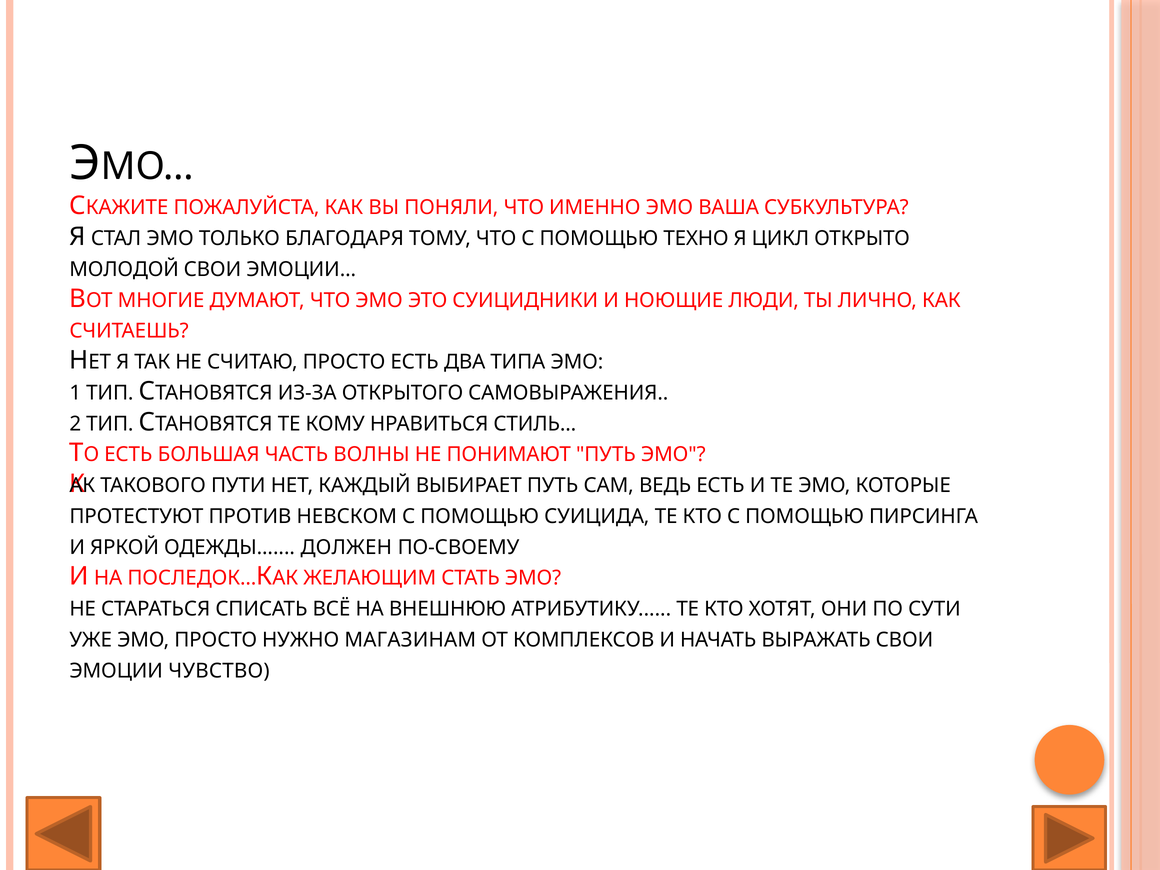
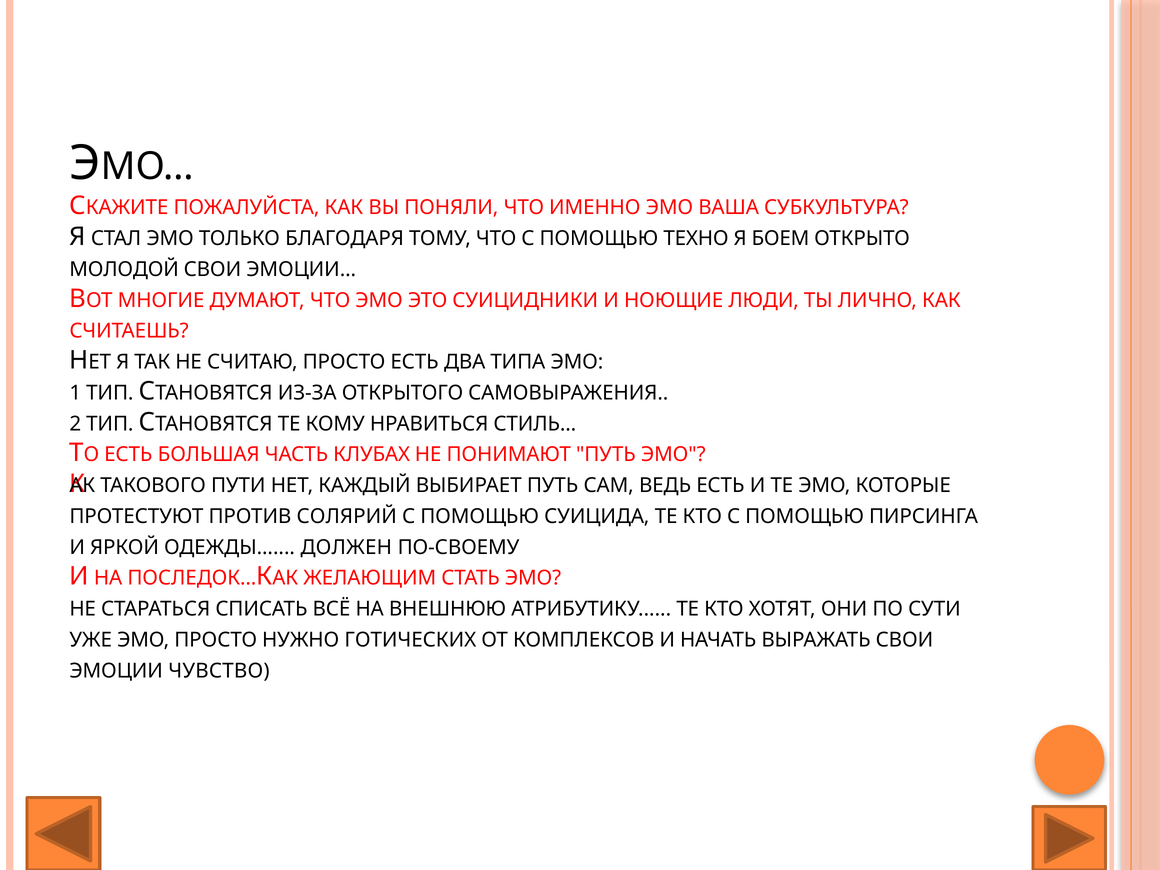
ЦИКЛ: ЦИКЛ -> БОЕМ (780, 239)
ВОЛНЫ: ВОЛНЫ -> КЛУБАХ (372, 455)
НЕВСКОМ: НЕВСКОМ -> СОЛЯРИЙ (347, 516)
МАГАЗИНАМ: МАГАЗИНАМ -> ГОТИЧЕСКИХ (410, 640)
